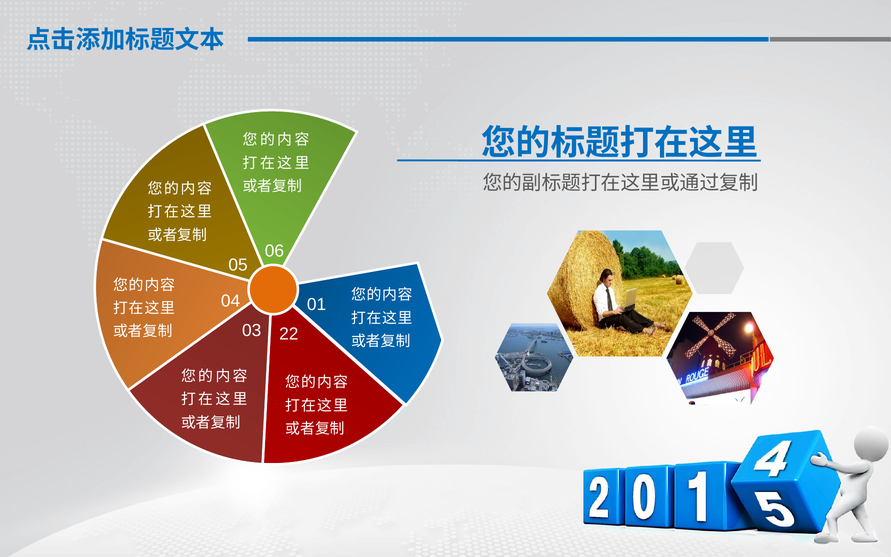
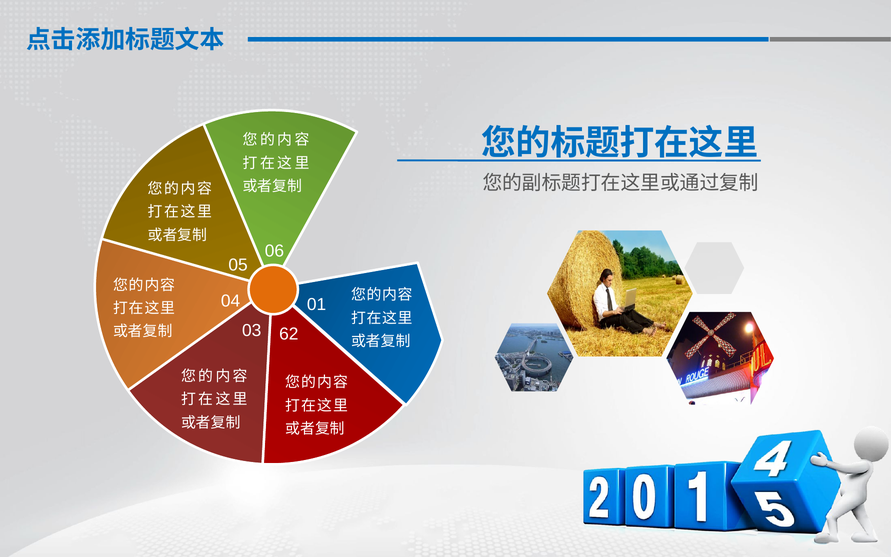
22: 22 -> 62 (289, 334)
